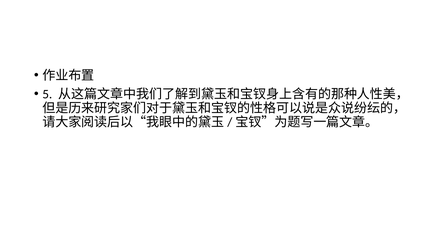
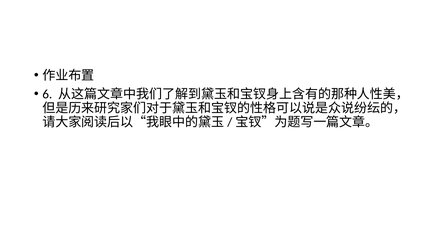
5: 5 -> 6 (47, 94)
